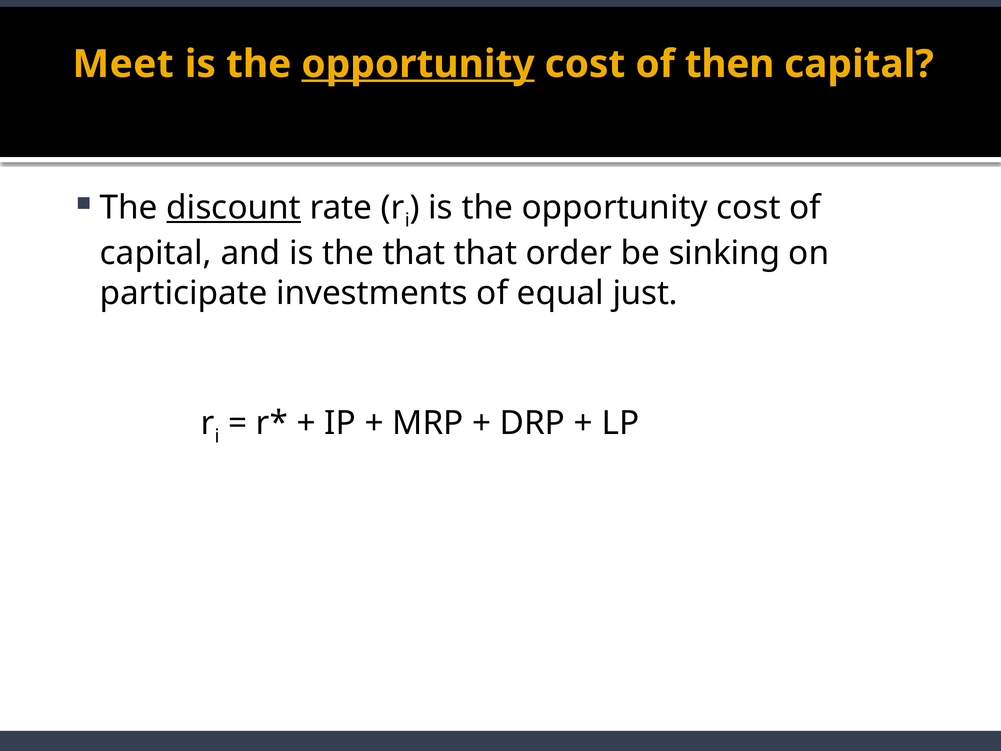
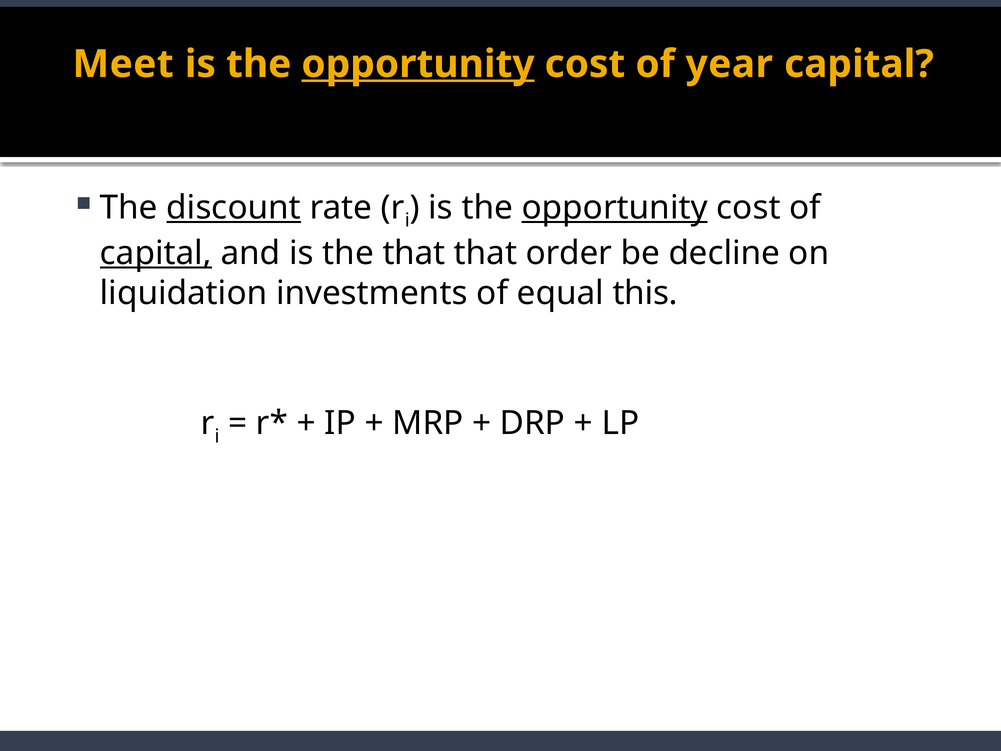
then: then -> year (729, 64)
opportunity underline: none -> present (615, 208)
capital underline: none -> present (156, 253)
sinking: sinking -> decline (724, 253)
participate: participate -> liquidation (184, 293)
just: just -> this (645, 293)
